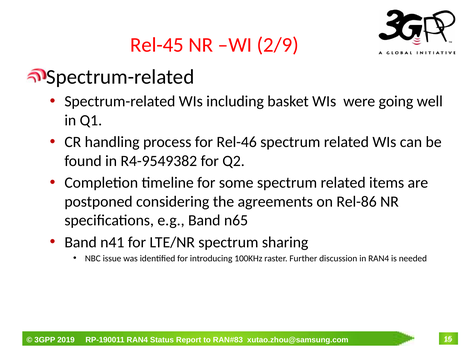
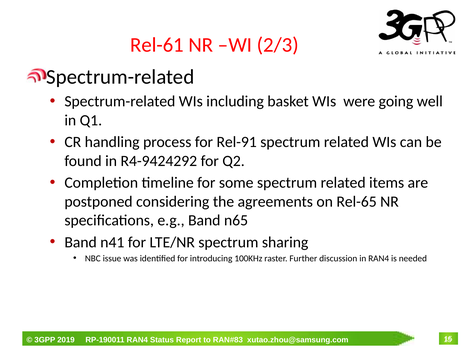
Rel-45: Rel-45 -> Rel-61 (157, 45)
2/9: 2/9 -> 2/3 (278, 45)
Rel-46: Rel-46 -> Rel-91 (237, 142)
R4-9549382: R4-9549382 -> R4-9424292 (159, 161)
Rel-86: Rel-86 -> Rel-65 (357, 201)
